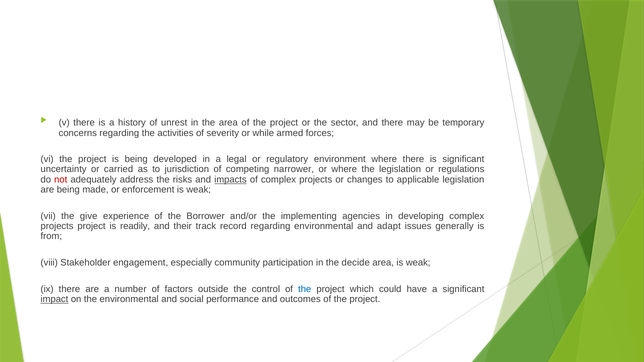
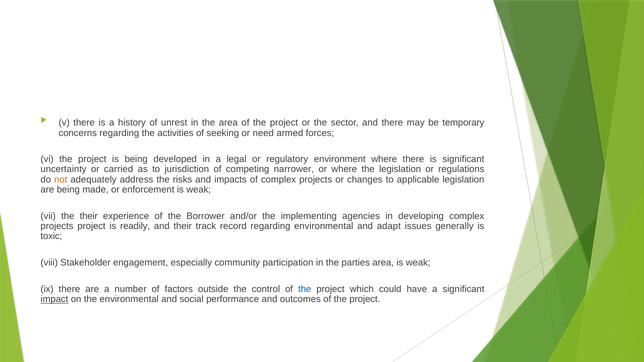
severity: severity -> seeking (223, 133)
while: while -> need (263, 133)
not colour: red -> orange (61, 180)
impacts underline: present -> none (230, 180)
the give: give -> their (89, 216)
from: from -> toxic (51, 236)
decide: decide -> parties (356, 263)
